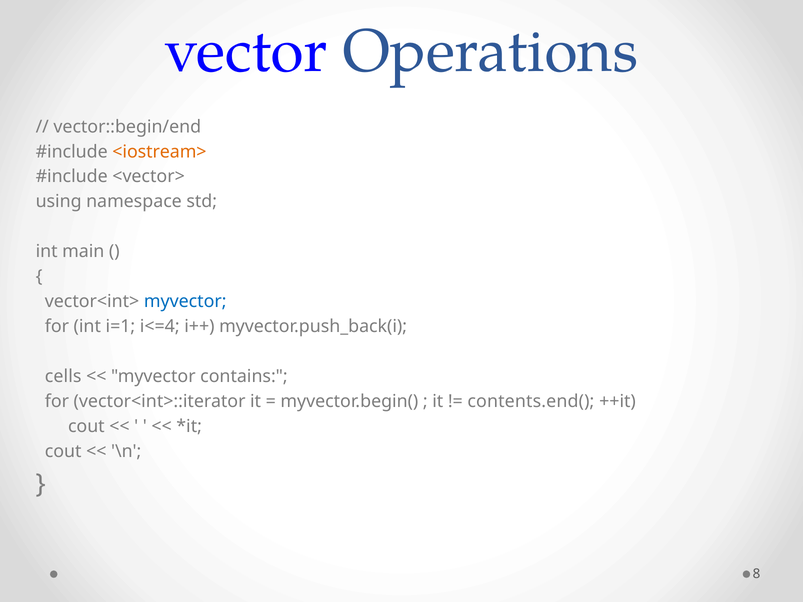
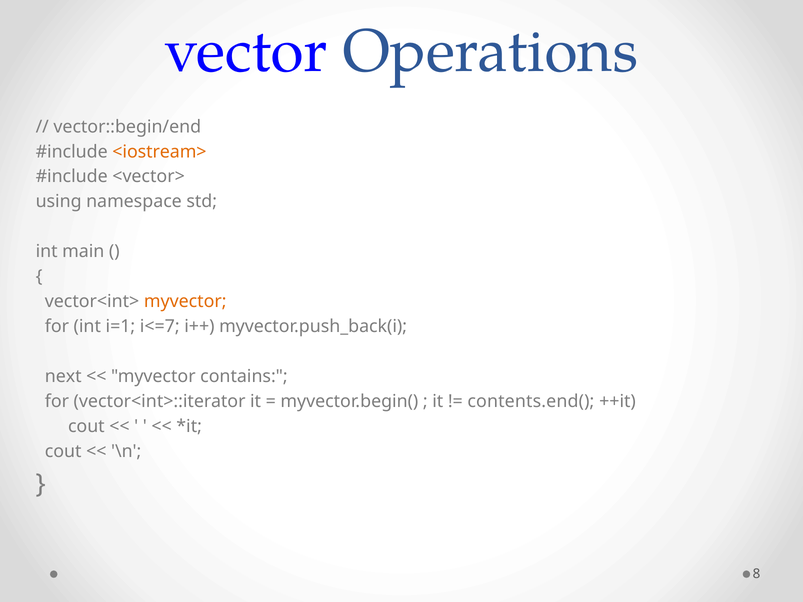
myvector colour: blue -> orange (185, 302)
i<=4: i<=4 -> i<=7 (160, 327)
cells: cells -> next (63, 376)
